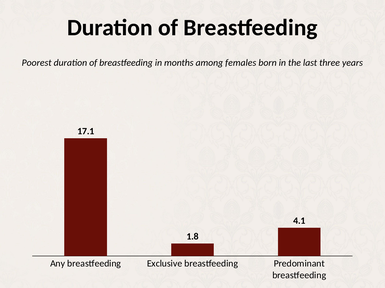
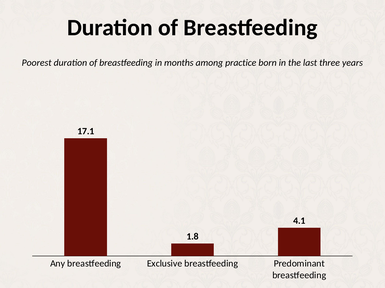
females: females -> practice (241, 63)
